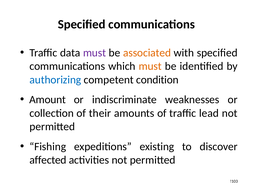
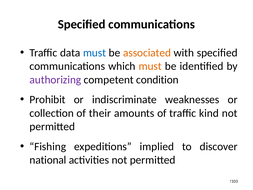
must colour: purple -> blue (94, 53)
authorizing colour: blue -> purple (55, 80)
Amount: Amount -> Prohibit (48, 99)
lead: lead -> kind (209, 113)
existing: existing -> implied (157, 146)
affected: affected -> national (48, 160)
